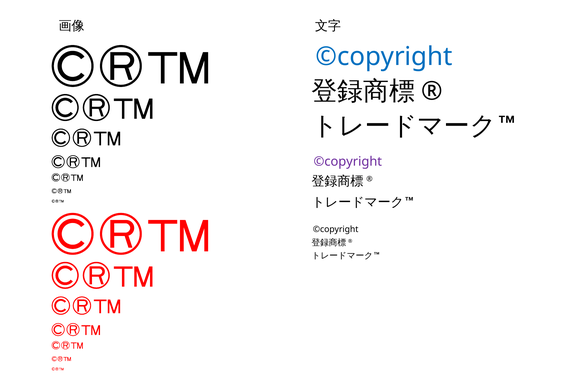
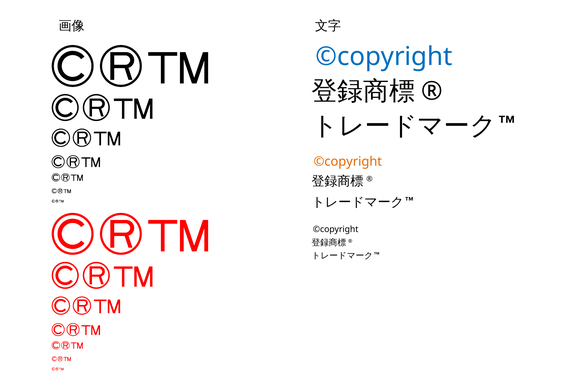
©copyright colour: purple -> orange (348, 161)
